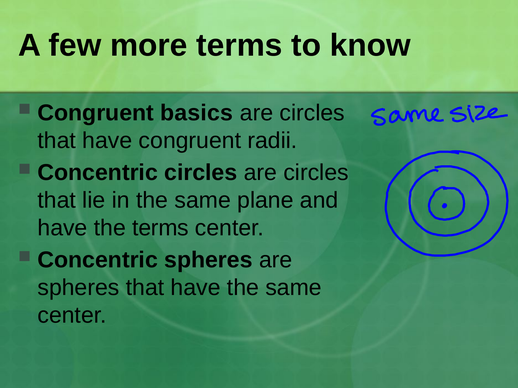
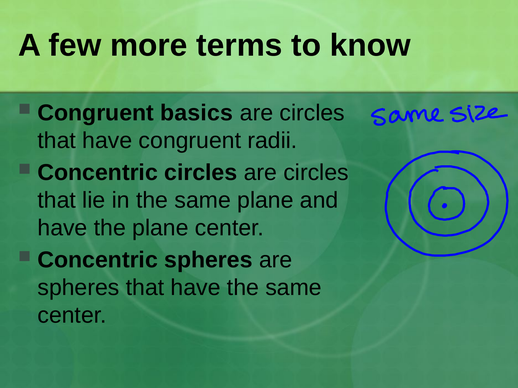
the terms: terms -> plane (160, 228)
